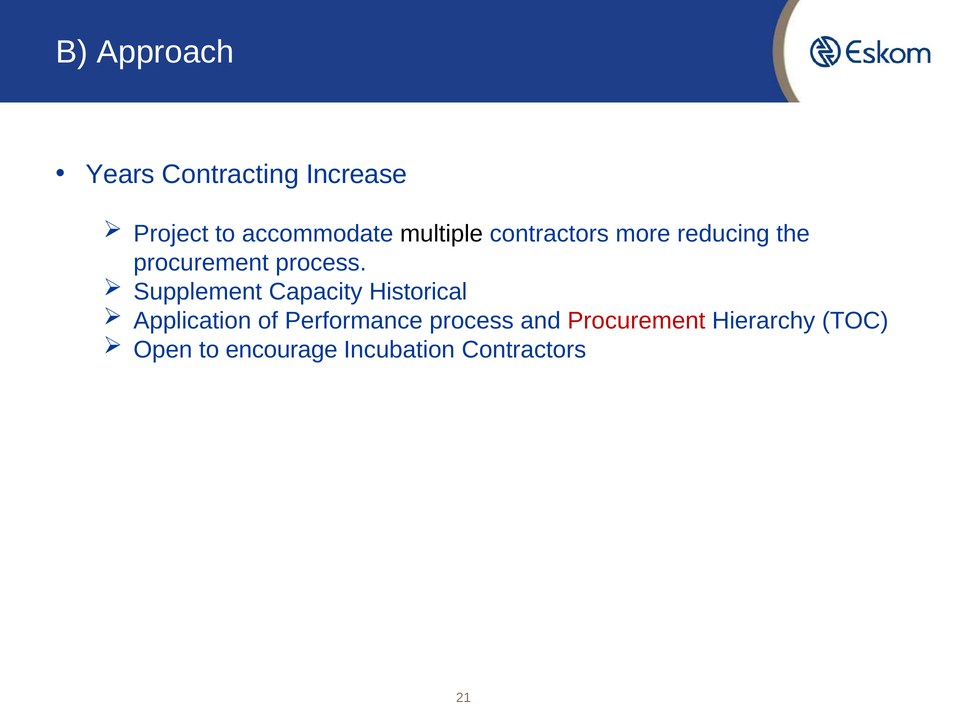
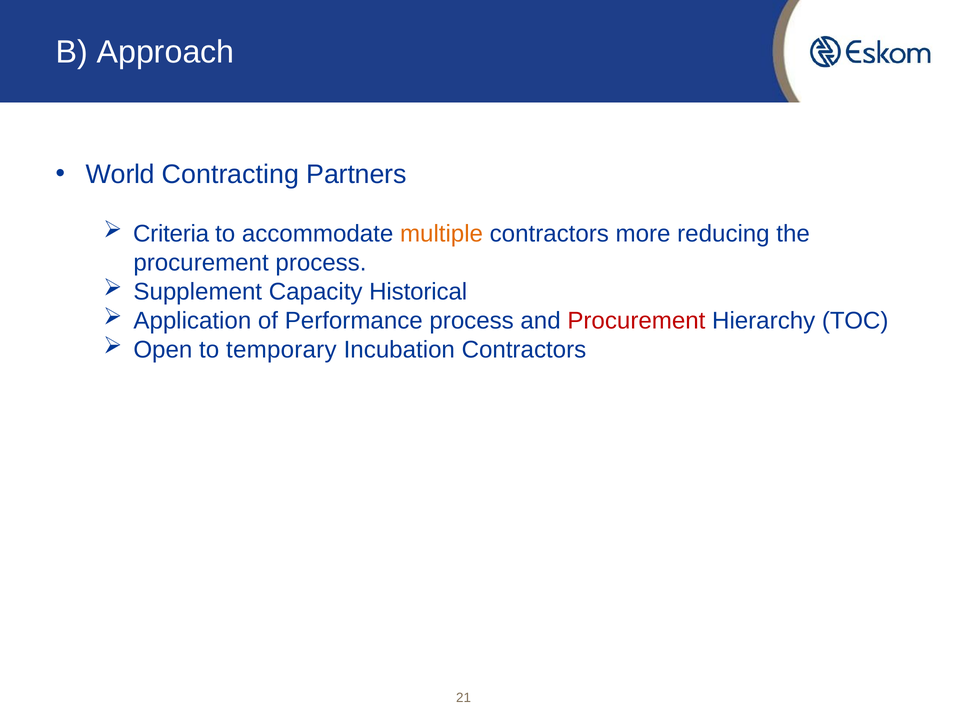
Years: Years -> World (120, 174)
Increase: Increase -> Partners (357, 174)
Project: Project -> Criteria (171, 234)
multiple colour: black -> orange (442, 234)
encourage: encourage -> temporary (281, 350)
